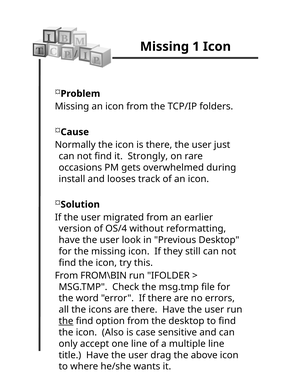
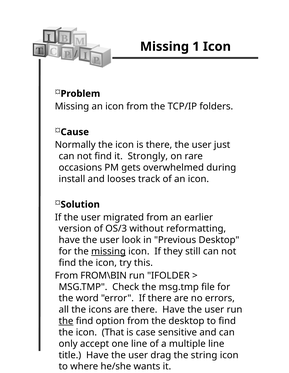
OS/4: OS/4 -> OS/3 (116, 229)
missing underline: none -> present (108, 252)
Also: Also -> That (113, 333)
above: above -> string (204, 356)
